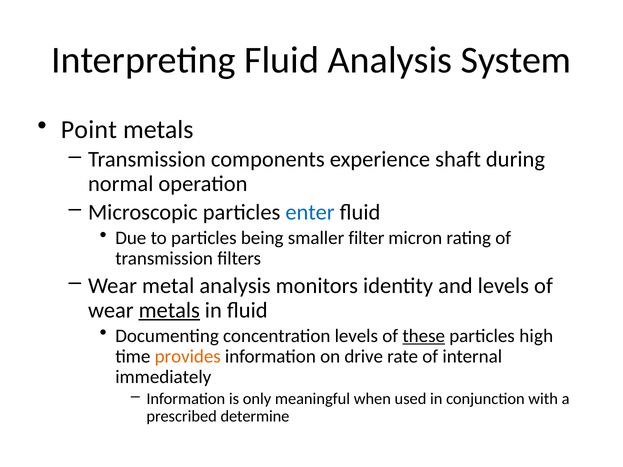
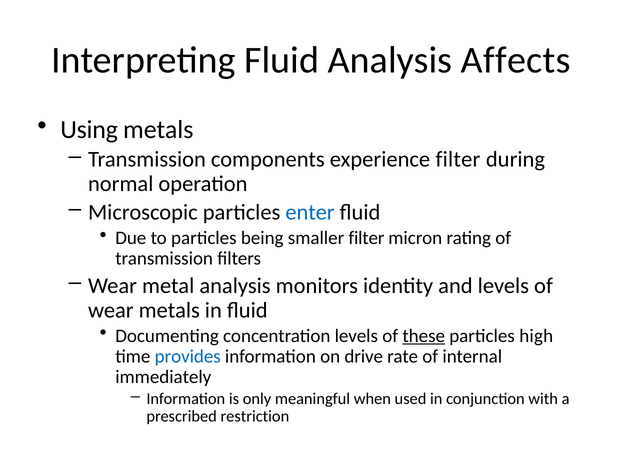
System: System -> Affects (516, 60)
Point: Point -> Using (89, 130)
experience shaft: shaft -> filter (458, 160)
metals underline: present -> none (169, 310)
provides colour: orange -> blue (188, 357)
determine: determine -> restriction (255, 417)
